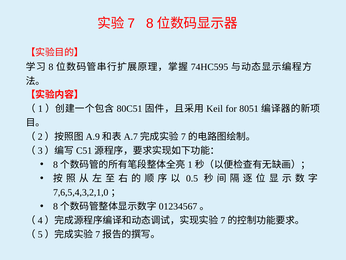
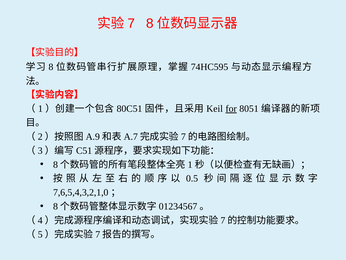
for underline: none -> present (231, 109)
